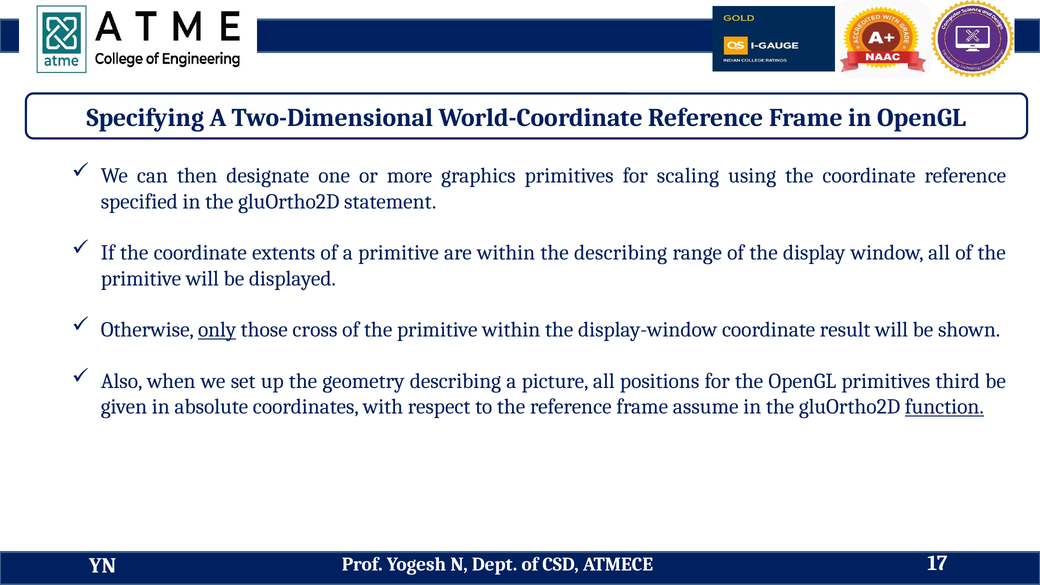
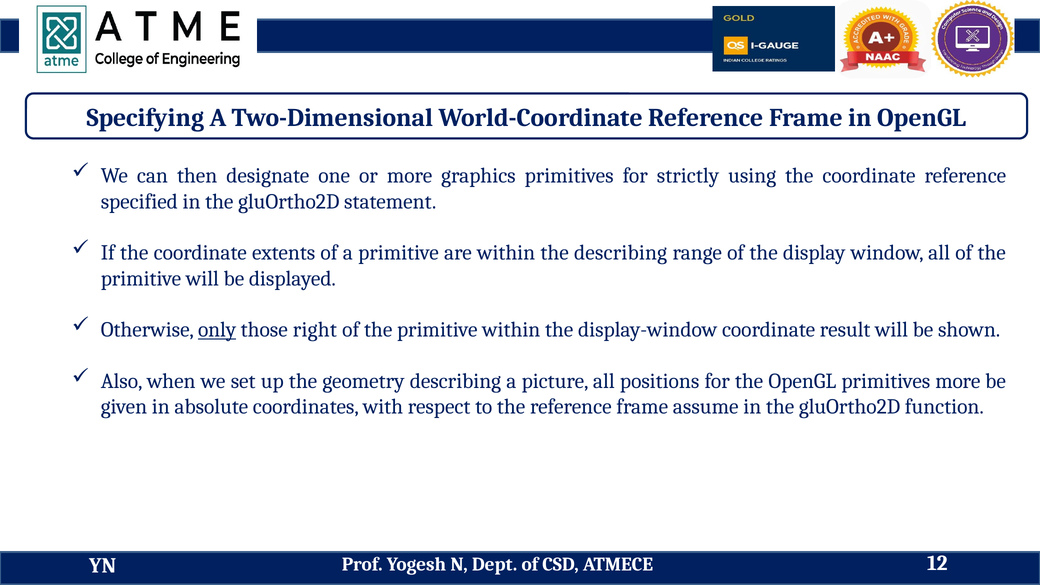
scaling: scaling -> strictly (688, 176)
cross: cross -> right (315, 330)
primitives third: third -> more (958, 381)
function underline: present -> none (944, 407)
17: 17 -> 12 (937, 563)
